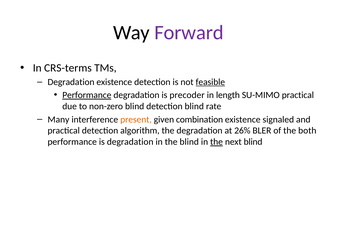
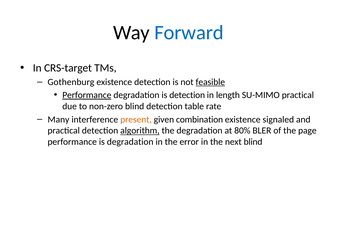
Forward colour: purple -> blue (189, 33)
CRS-terms: CRS-terms -> CRS-target (68, 68)
Degradation: Degradation -> Gothenburg (71, 82)
is precoder: precoder -> detection (187, 95)
detection blind: blind -> table (194, 107)
algorithm underline: none -> present (140, 131)
26%: 26% -> 80% (242, 131)
both: both -> page (307, 131)
the blind: blind -> error (189, 142)
the underline: present -> none (217, 142)
